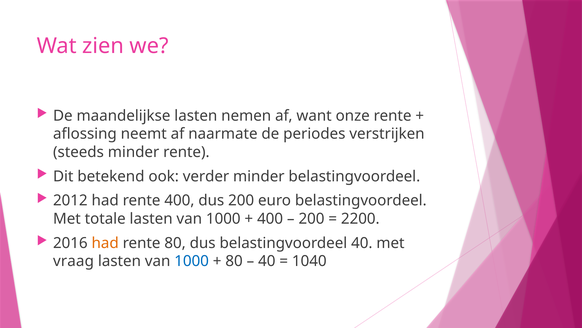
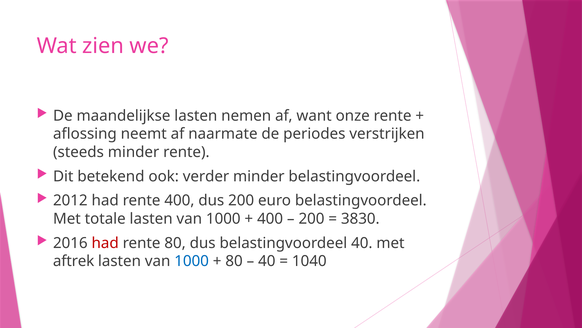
2200: 2200 -> 3830 (360, 218)
had colour: orange -> red (105, 243)
vraag: vraag -> aftrek (74, 261)
